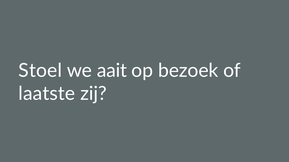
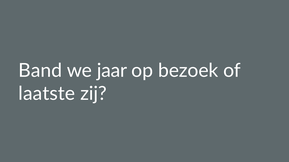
Stoel: Stoel -> Band (40, 71)
aait: aait -> jaar (112, 71)
